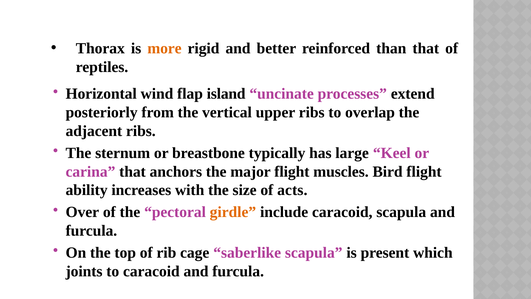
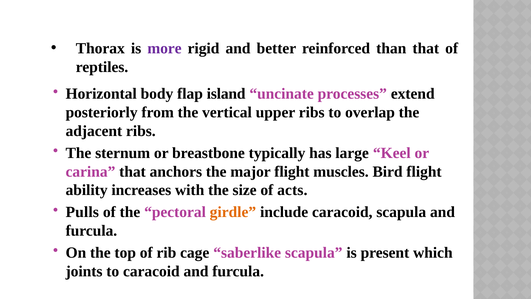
more colour: orange -> purple (164, 48)
wind: wind -> body (157, 94)
Over: Over -> Pulls (82, 212)
